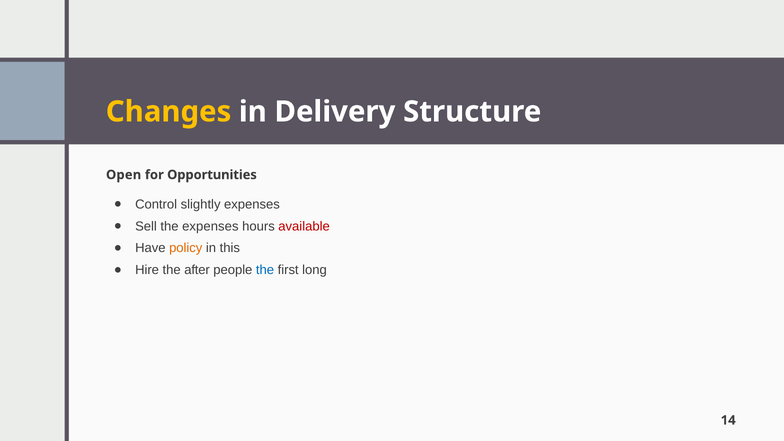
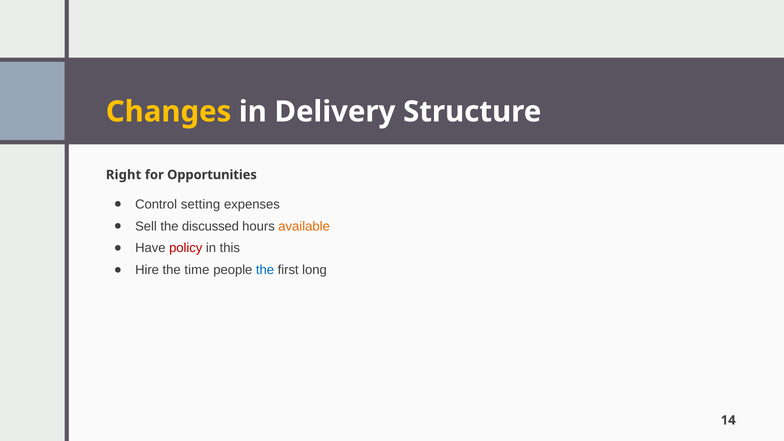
Open: Open -> Right (124, 175)
slightly: slightly -> setting (201, 204)
the expenses: expenses -> discussed (210, 226)
available colour: red -> orange (304, 226)
policy colour: orange -> red (186, 248)
after: after -> time (197, 270)
